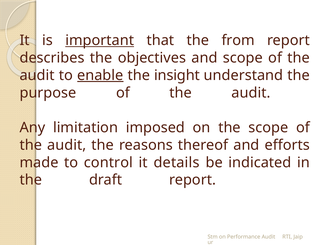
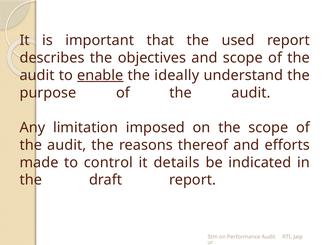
important underline: present -> none (100, 40)
from: from -> used (238, 40)
insight: insight -> ideally (177, 75)
